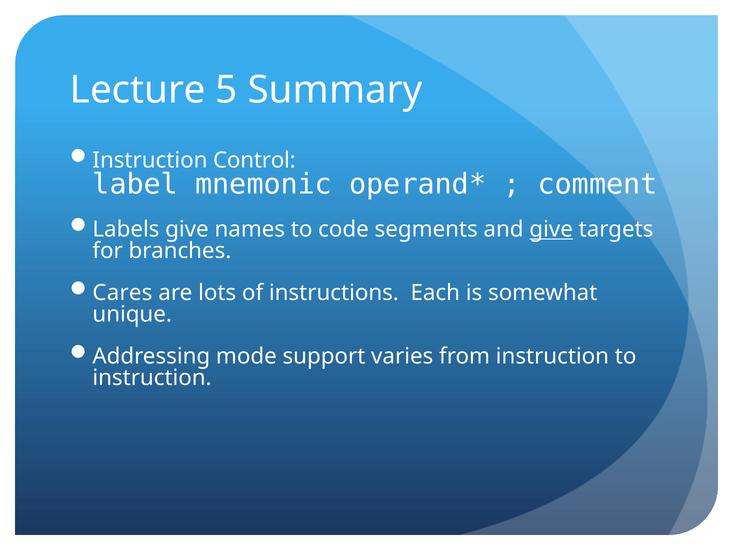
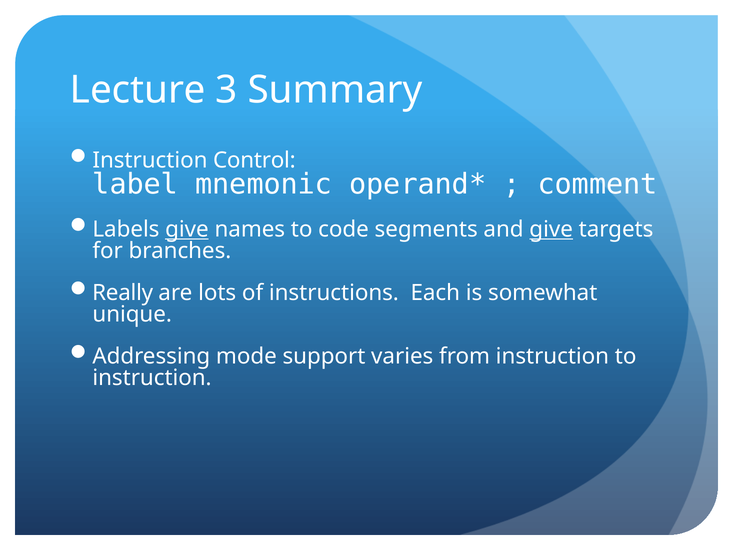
5: 5 -> 3 (227, 90)
give underline: none -> present (187, 229)
Cares: Cares -> Really (123, 293)
